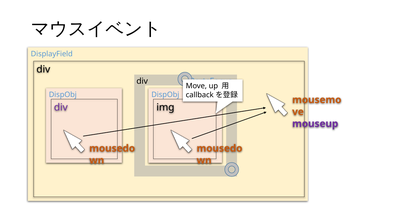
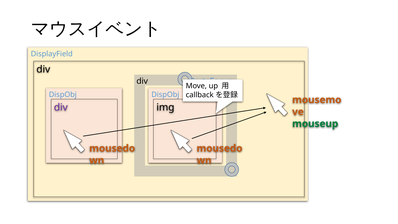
mouseup colour: purple -> green (315, 124)
